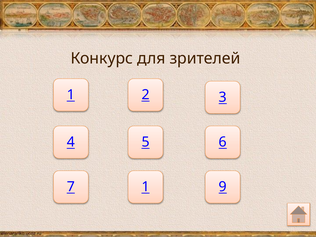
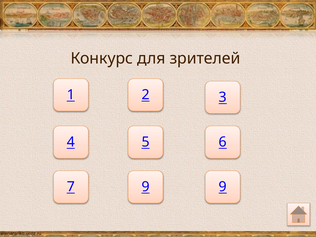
7 1: 1 -> 9 (146, 187)
